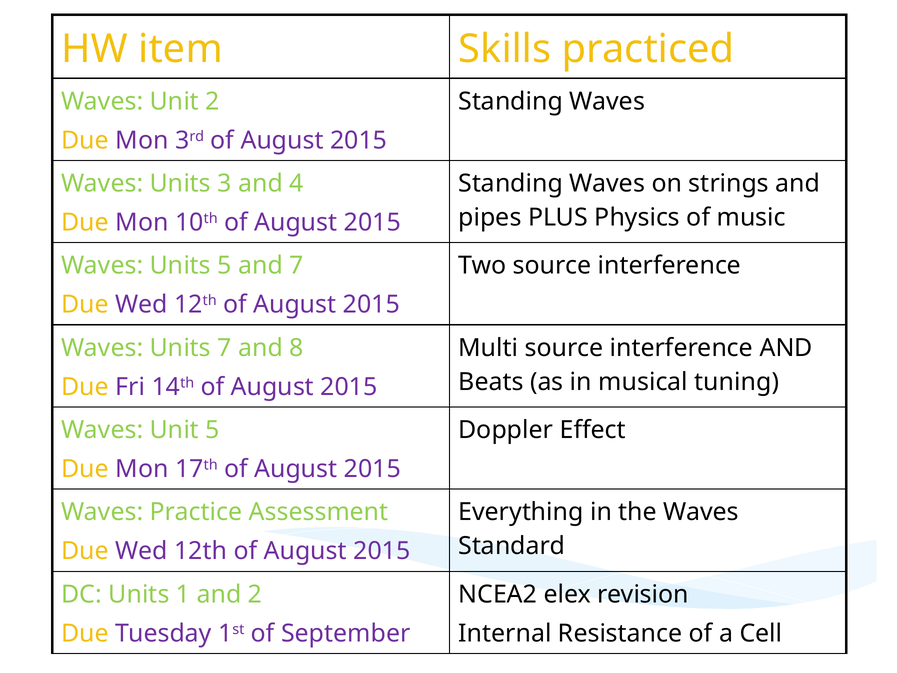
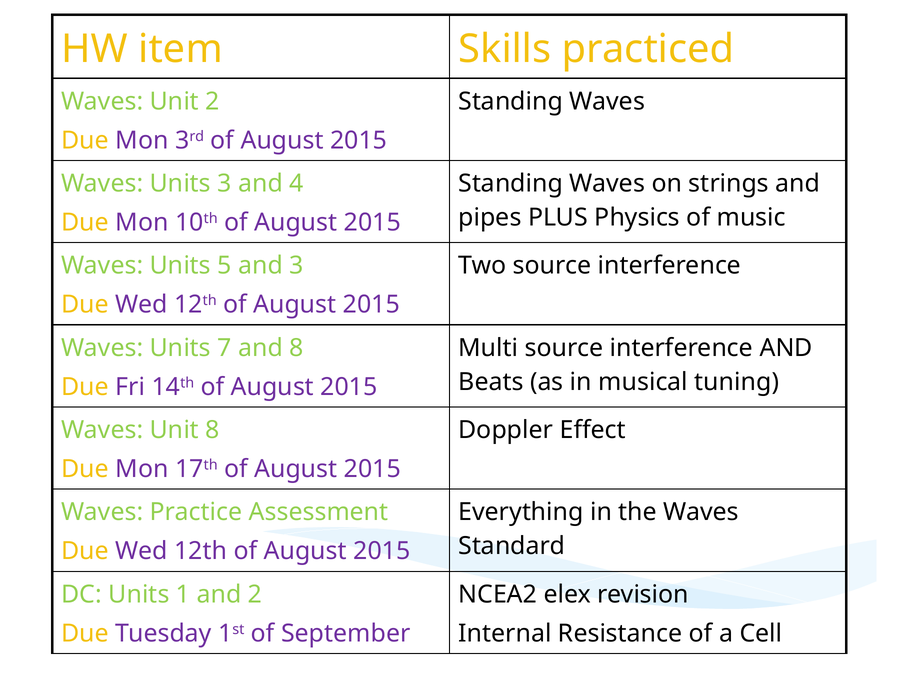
and 7: 7 -> 3 (296, 266)
Unit 5: 5 -> 8 (212, 430)
